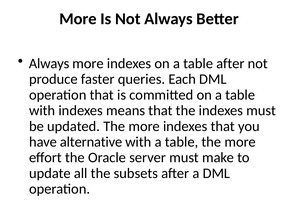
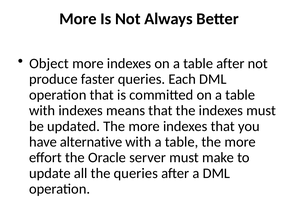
Always: Always -> Object (49, 63)
the subsets: subsets -> queries (136, 173)
